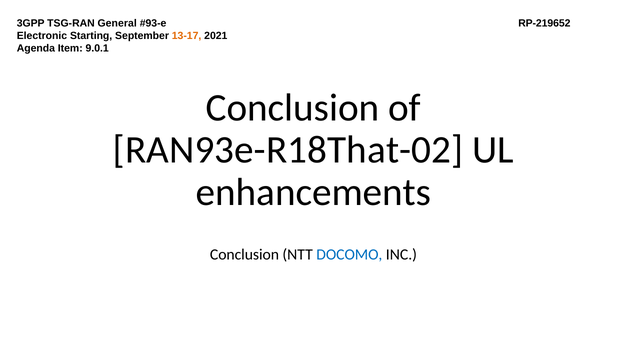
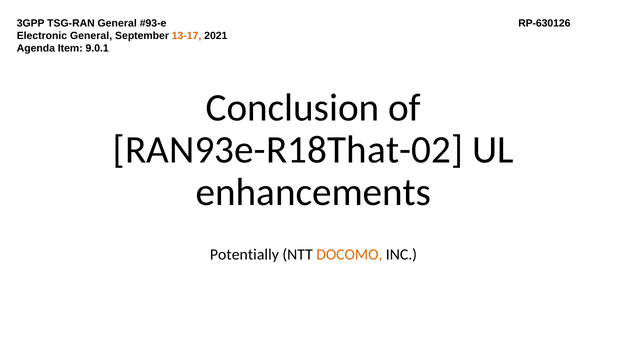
RP-219652: RP-219652 -> RP-630126 (544, 23)
Electronic Starting: Starting -> General (91, 36)
Conclusion: Conclusion -> Potentially (244, 255)
DOCOMO colour: blue -> orange (349, 255)
